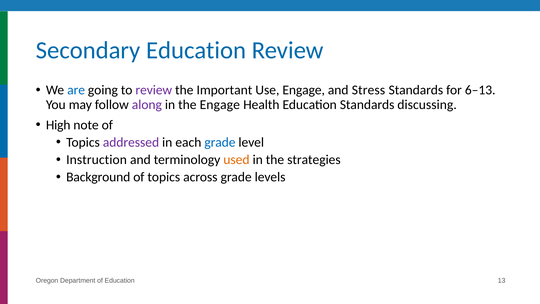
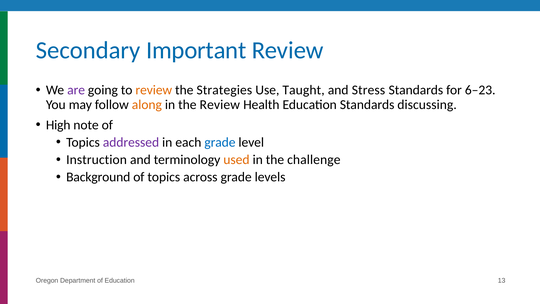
Secondary Education: Education -> Important (196, 50)
are colour: blue -> purple (76, 90)
review colour: purple -> orange (154, 90)
Important: Important -> Strategies (224, 90)
Use Engage: Engage -> Taught (304, 90)
6–13: 6–13 -> 6–23 (480, 90)
along colour: purple -> orange (147, 105)
the Engage: Engage -> Review (220, 105)
strategies: strategies -> challenge (314, 160)
